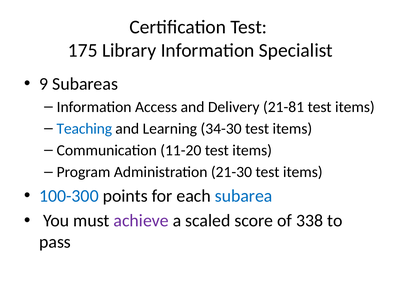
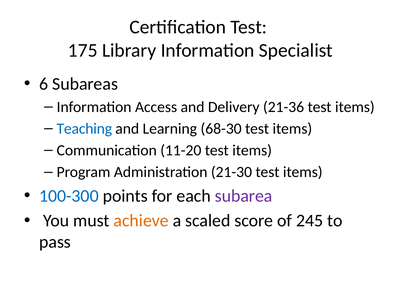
9: 9 -> 6 (44, 84)
21-81: 21-81 -> 21-36 (284, 107)
34-30: 34-30 -> 68-30 (221, 129)
subarea colour: blue -> purple (244, 196)
achieve colour: purple -> orange (141, 221)
338: 338 -> 245 (310, 221)
